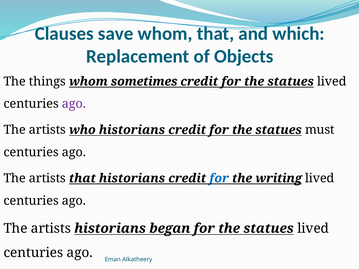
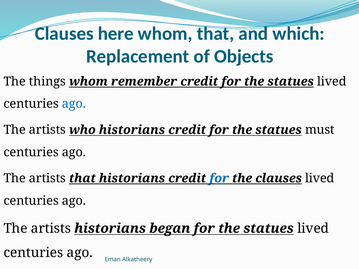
save: save -> here (116, 34)
sometimes: sometimes -> remember (144, 82)
ago colour: purple -> blue (74, 104)
the writing: writing -> clauses (279, 178)
